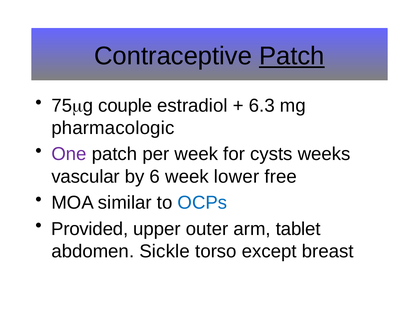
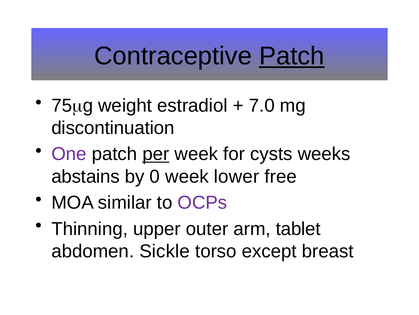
couple: couple -> weight (125, 105)
6.3: 6.3 -> 7.0 (262, 105)
pharmacologic: pharmacologic -> discontinuation (113, 128)
per underline: none -> present (156, 154)
vascular: vascular -> abstains (86, 176)
6: 6 -> 0 (155, 176)
OCPs colour: blue -> purple (202, 202)
Provided: Provided -> Thinning (90, 228)
